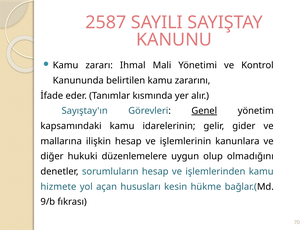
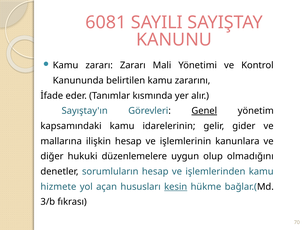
2587: 2587 -> 6081 (106, 22)
zararı Ihmal: Ihmal -> Zararı (133, 65)
kesin underline: none -> present (176, 187)
9/b: 9/b -> 3/b (48, 202)
